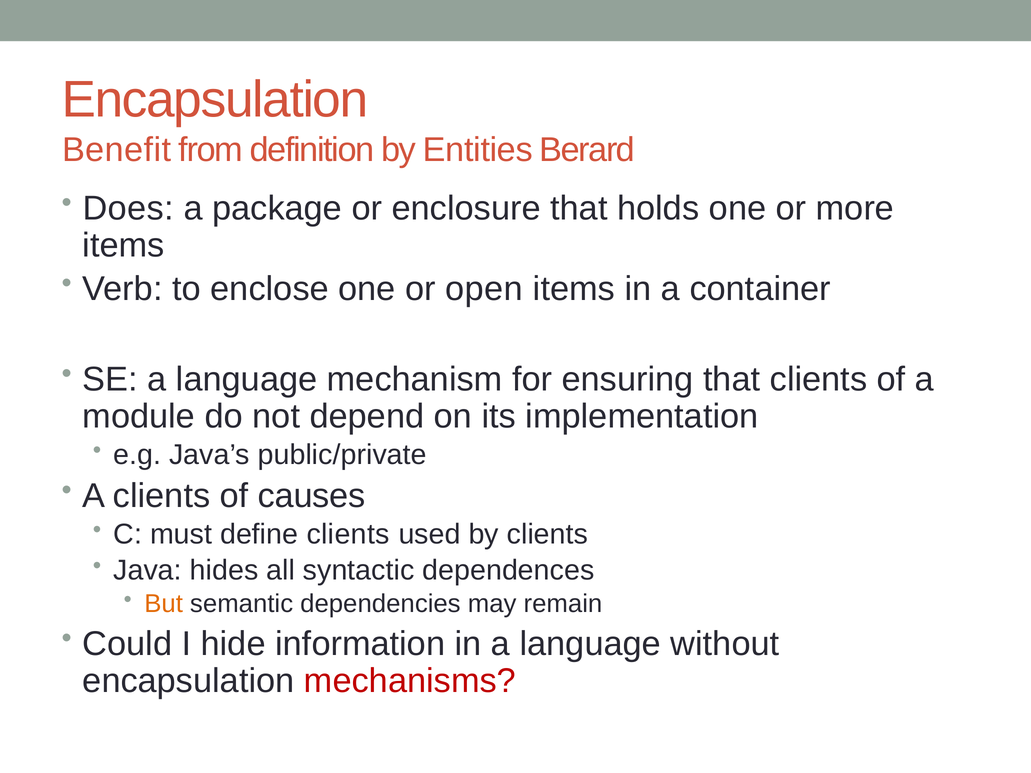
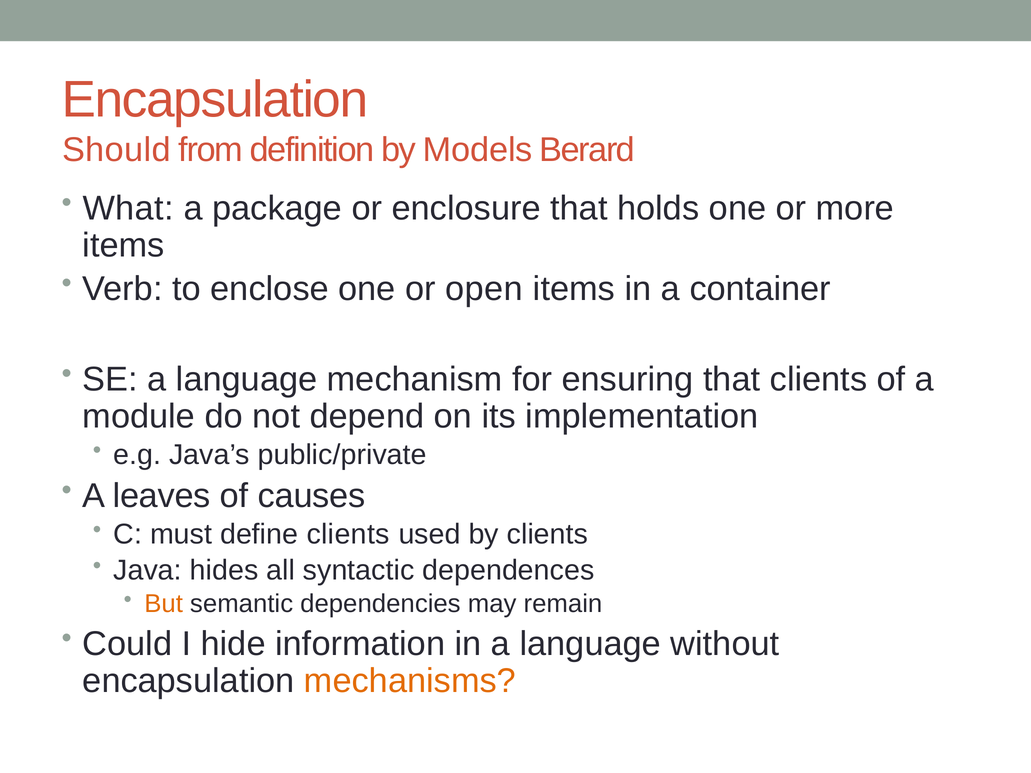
Benefit: Benefit -> Should (117, 150)
Entities: Entities -> Models (478, 150)
Does: Does -> What (128, 209)
A clients: clients -> leaves (162, 496)
mechanisms colour: red -> orange (410, 681)
